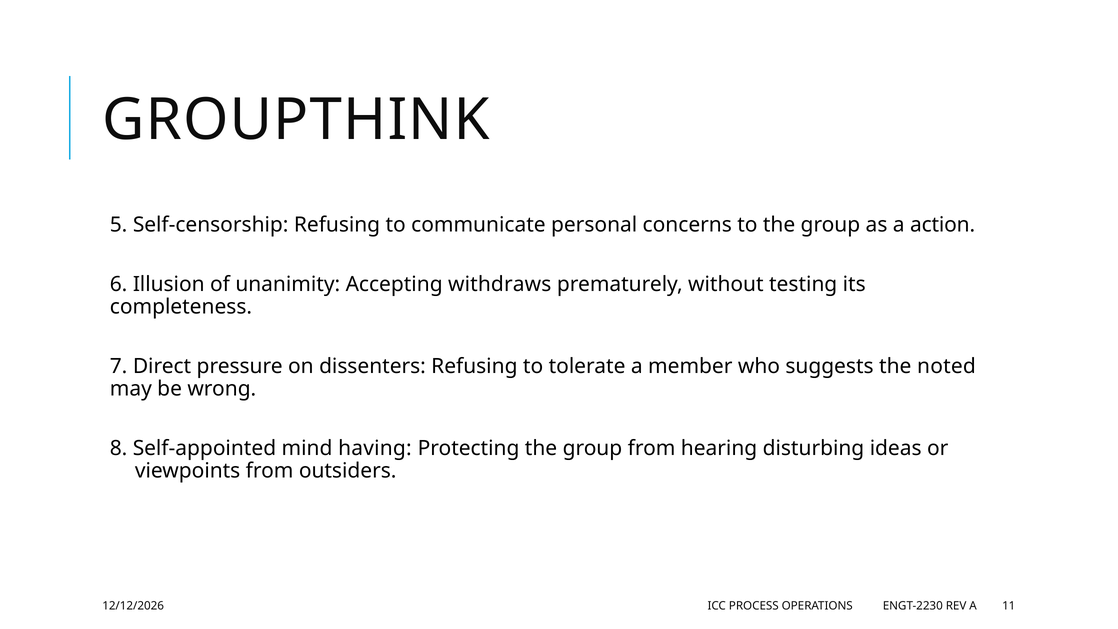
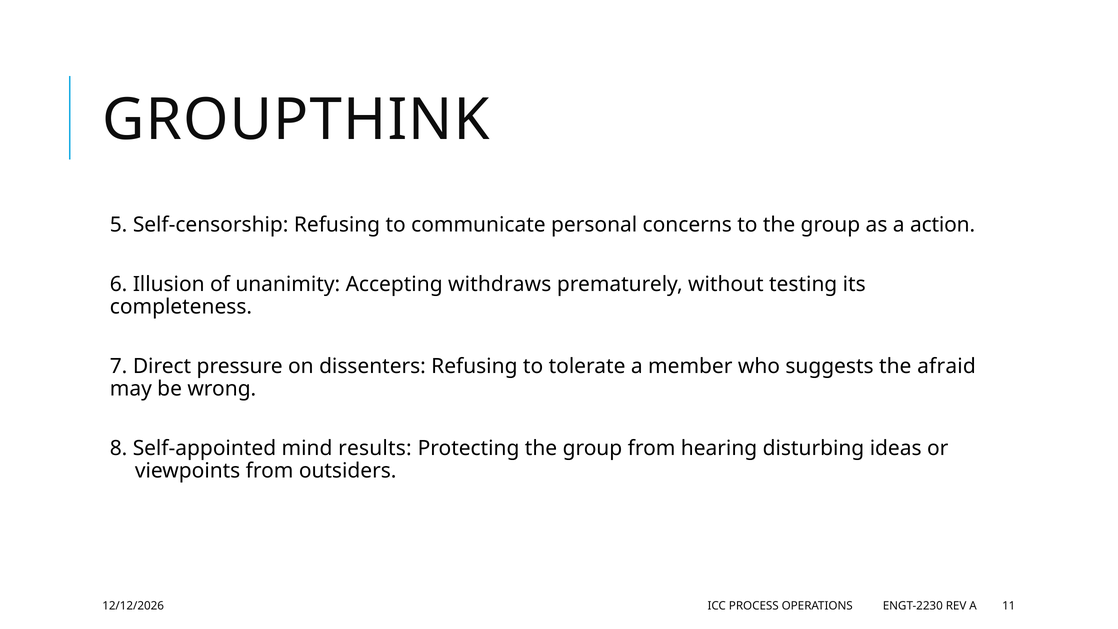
noted: noted -> afraid (946, 366)
having: having -> results (375, 448)
